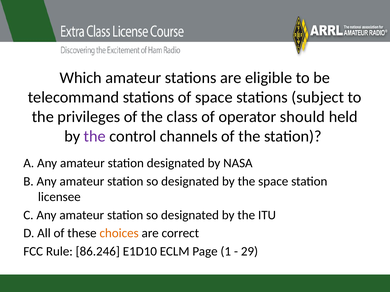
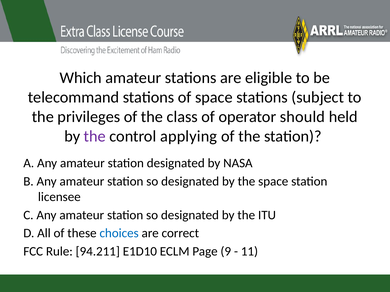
channels: channels -> applying (189, 136)
choices colour: orange -> blue (119, 234)
86.246: 86.246 -> 94.211 (98, 252)
1: 1 -> 9 (226, 252)
29: 29 -> 11 (249, 252)
